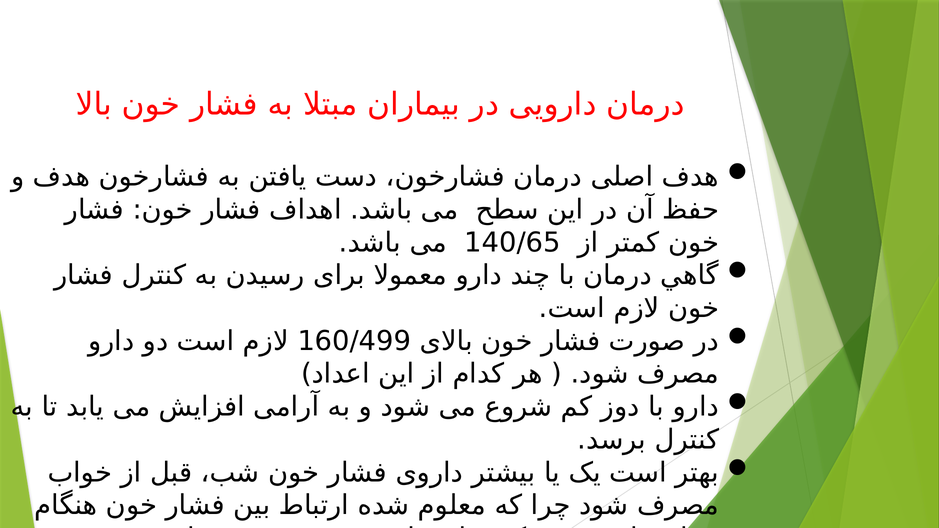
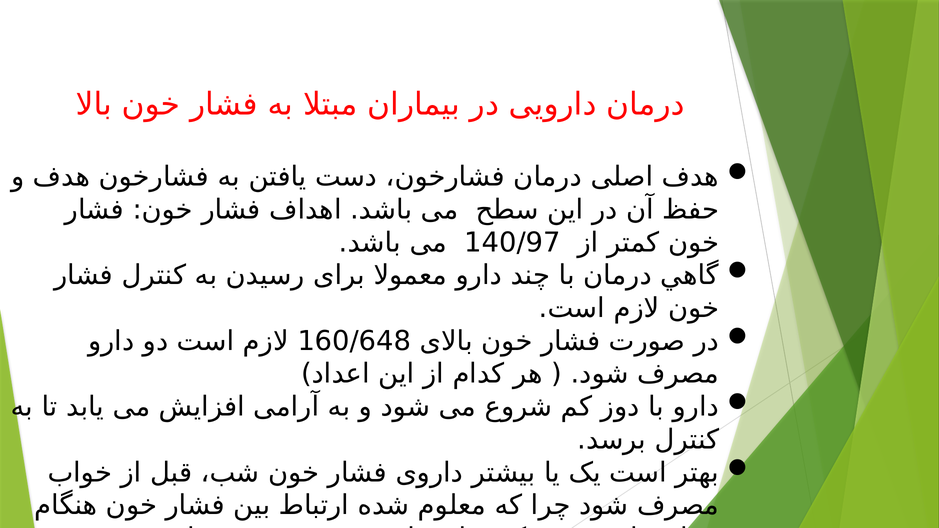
140/65: 140/65 -> 140/97 (512, 243)
160/499: 160/499 -> 160/648 (354, 341)
